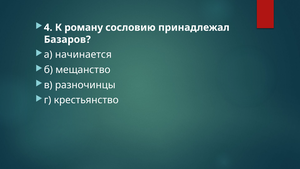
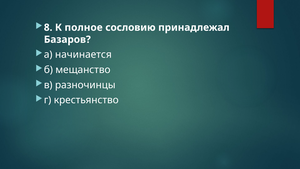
4: 4 -> 8 (48, 27)
роману: роману -> полное (84, 27)
